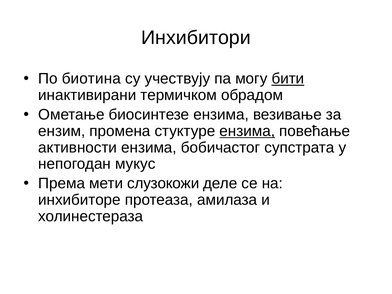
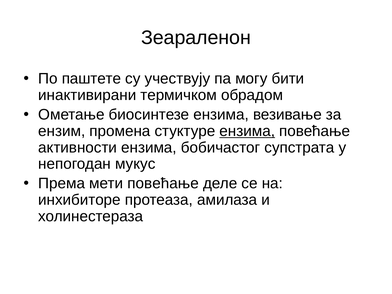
Инхибитори: Инхибитори -> Зеараленон (196, 38)
биотина: биотина -> паштете (91, 79)
бити underline: present -> none (288, 79)
мети слузокожи: слузокожи -> повећање (163, 183)
